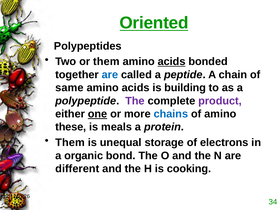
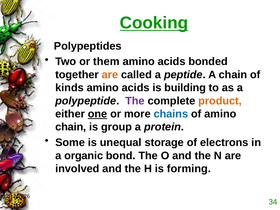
Oriented: Oriented -> Cooking (154, 23)
acids underline: present -> none (172, 62)
are colour: blue -> orange (110, 75)
same: same -> kinds (70, 88)
product colour: purple -> orange (220, 101)
these: these -> chain (71, 127)
meals: meals -> group (117, 127)
Them: Them -> Some (70, 143)
different: different -> involved (77, 169)
cooking: cooking -> forming (189, 169)
